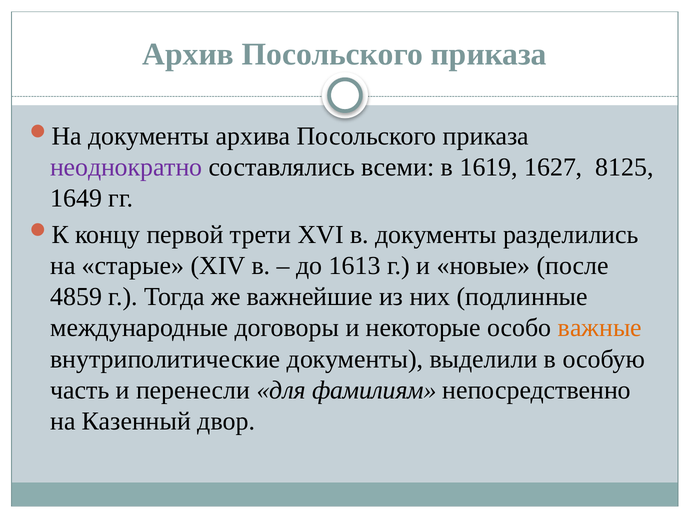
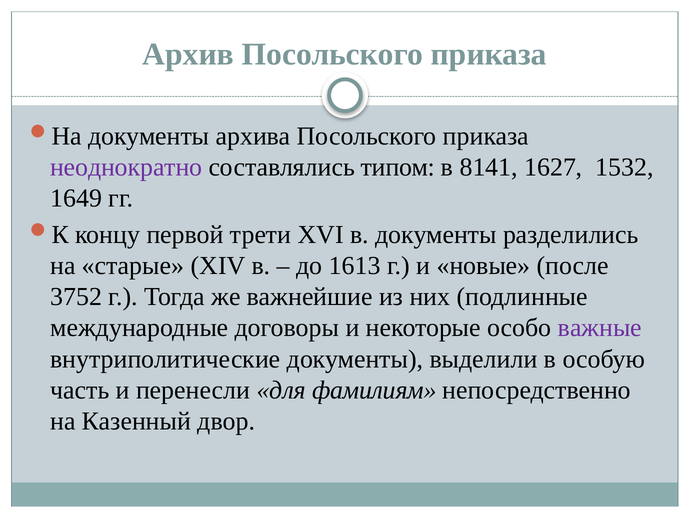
всеми: всеми -> типом (398, 167)
1619: 1619 -> 8141 (489, 167)
8125: 8125 -> 1532 (625, 167)
4859: 4859 -> 3752 (76, 297)
важные colour: orange -> purple (600, 328)
